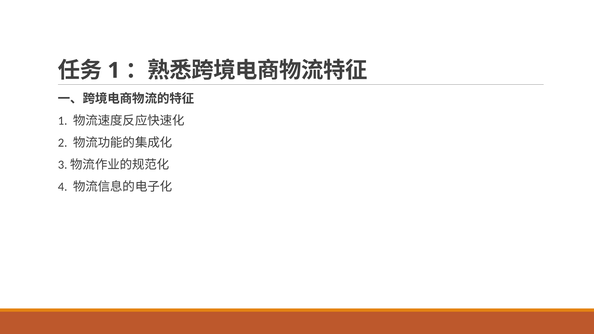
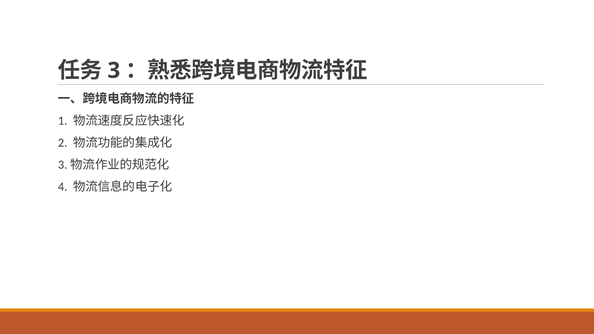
1: 1 -> 3 (114, 71)
